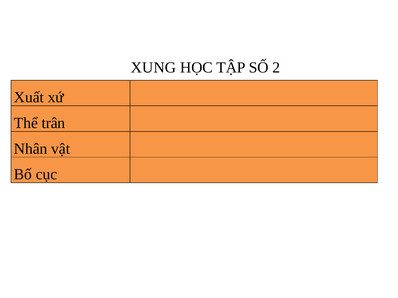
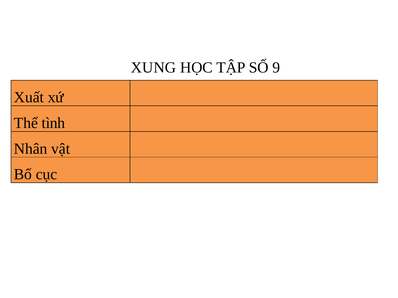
2: 2 -> 9 (276, 68)
trân: trân -> tình (53, 123)
